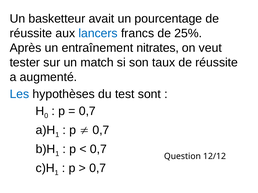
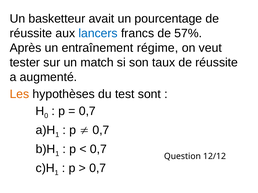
25%: 25% -> 57% (188, 33)
nitrates: nitrates -> régime (158, 48)
Les colour: blue -> orange (19, 94)
